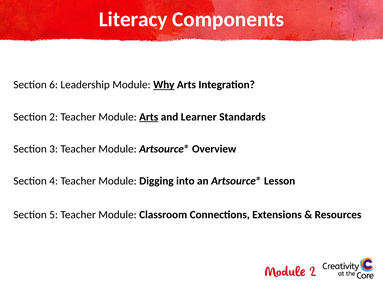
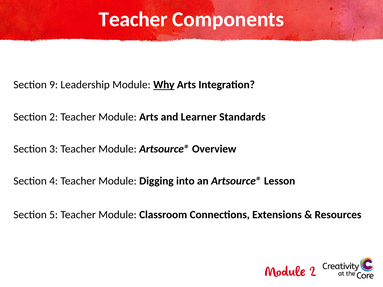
Literacy: Literacy -> Teacher (133, 19)
6: 6 -> 9 (54, 85)
Arts underline: present -> none (149, 117)
